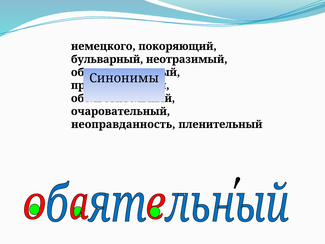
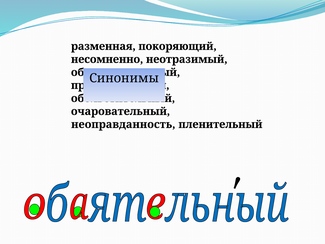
немецкого: немецкого -> разменная (103, 46)
бульварный: бульварный -> несомненно (107, 59)
